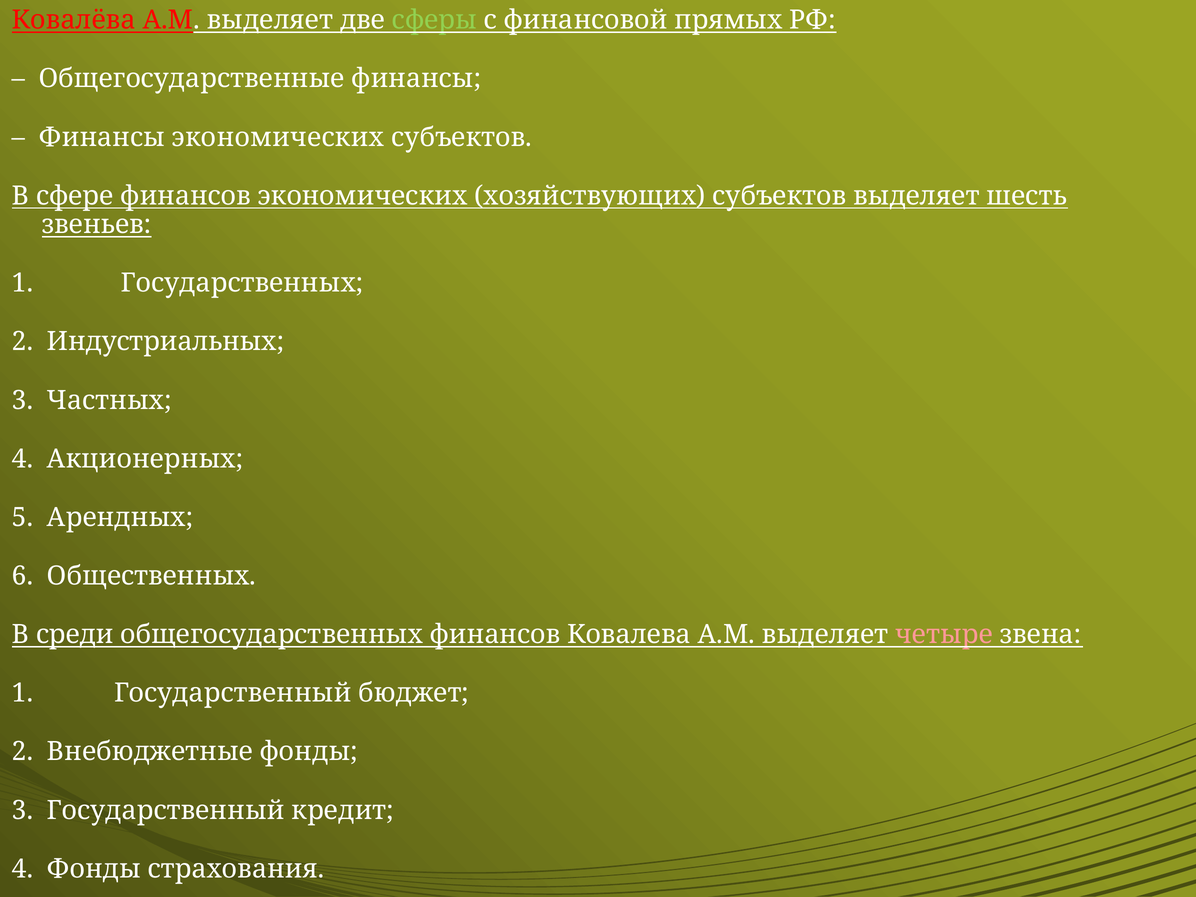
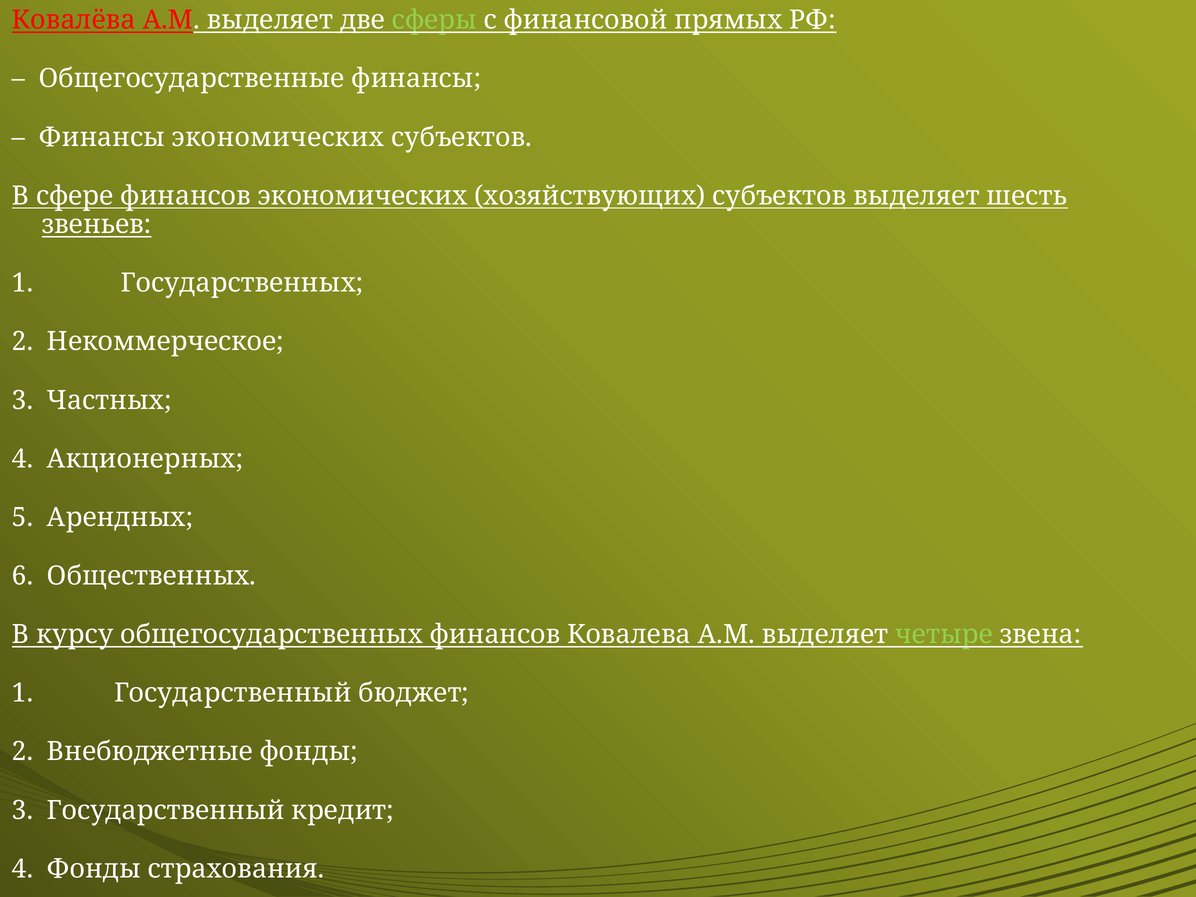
Индустриальных: Индустриальных -> Некоммерческое (165, 342)
среди: среди -> курсу (75, 635)
четыре colour: pink -> light green (944, 635)
